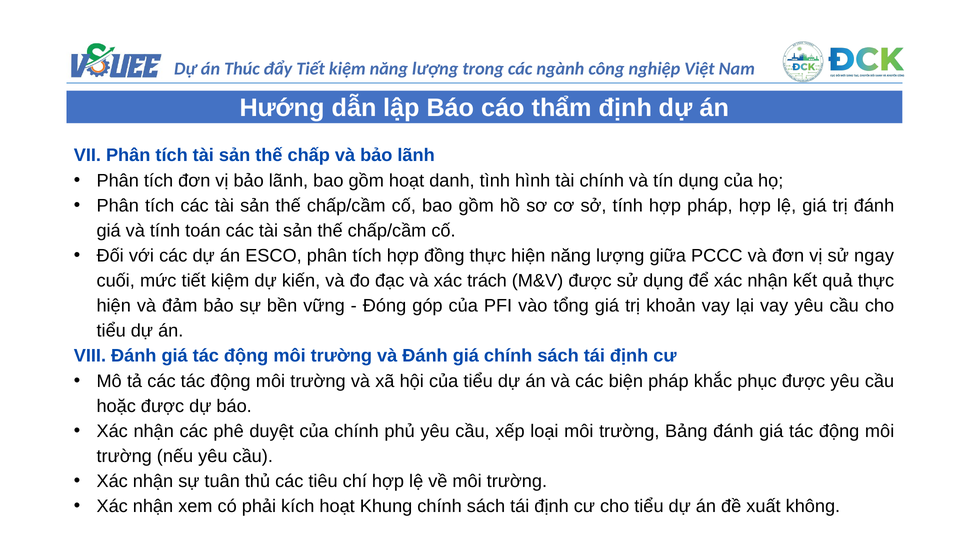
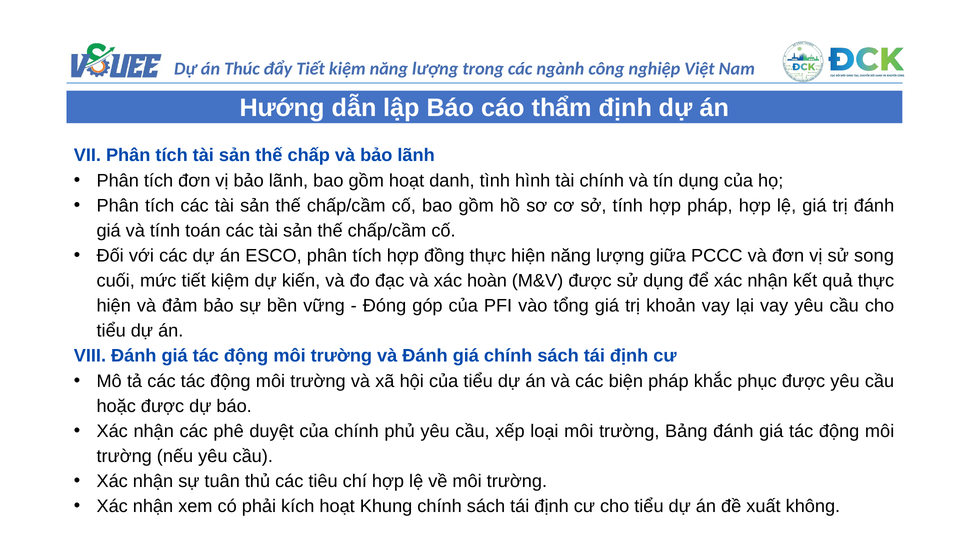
ngay: ngay -> song (874, 256)
trách: trách -> hoàn (487, 281)
